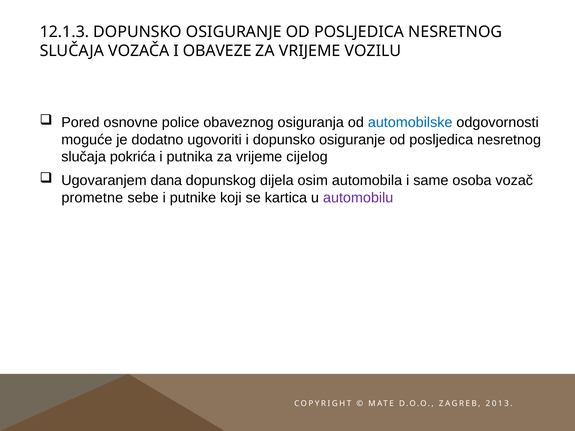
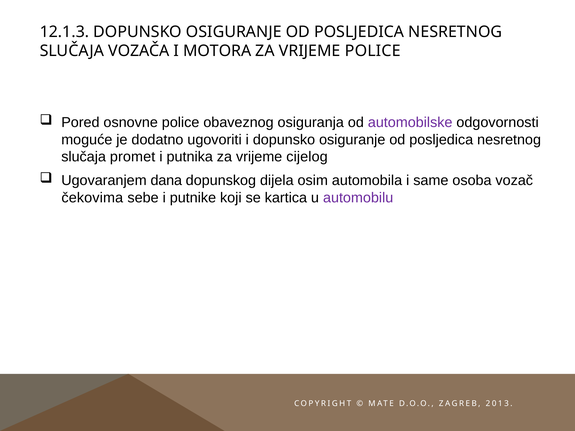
OBAVEZE: OBAVEZE -> MOTORA (217, 51)
VRIJEME VOZILU: VOZILU -> POLICE (373, 51)
automobilske colour: blue -> purple (410, 122)
pokrića: pokrića -> promet (133, 157)
prometne: prometne -> čekovima (92, 198)
